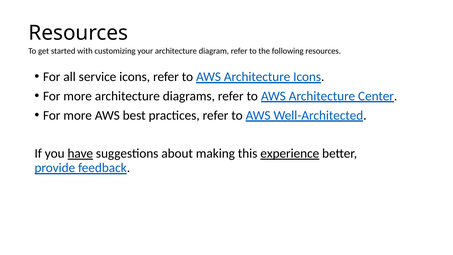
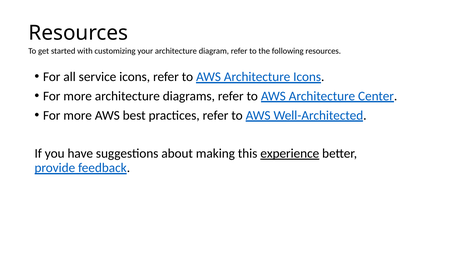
have underline: present -> none (80, 153)
